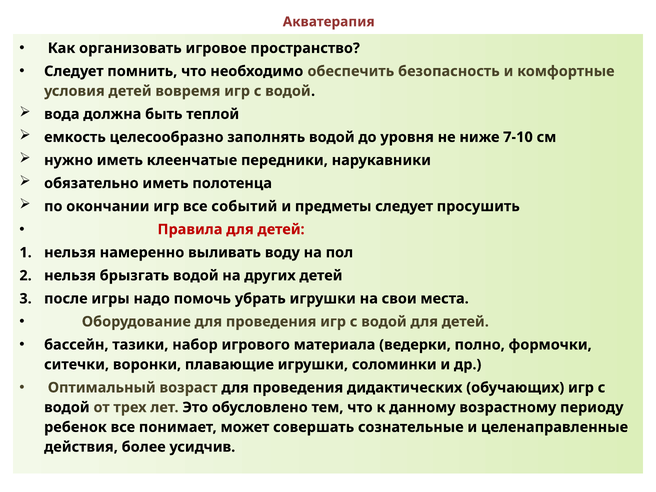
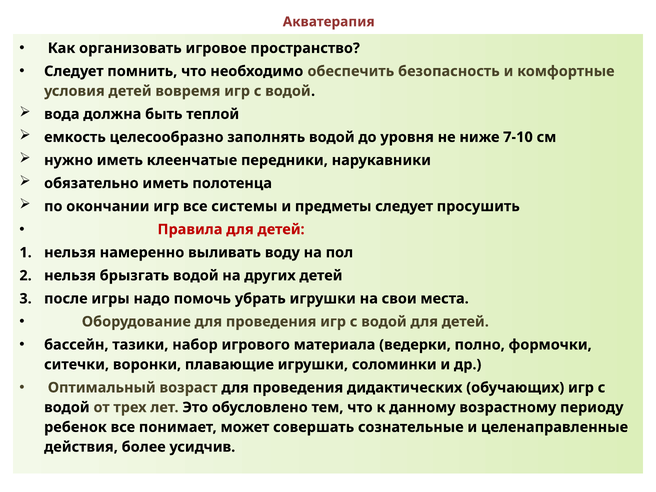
событий: событий -> системы (244, 206)
